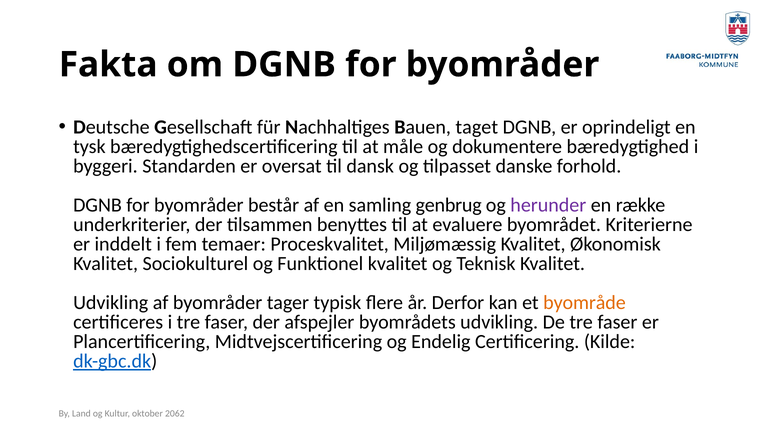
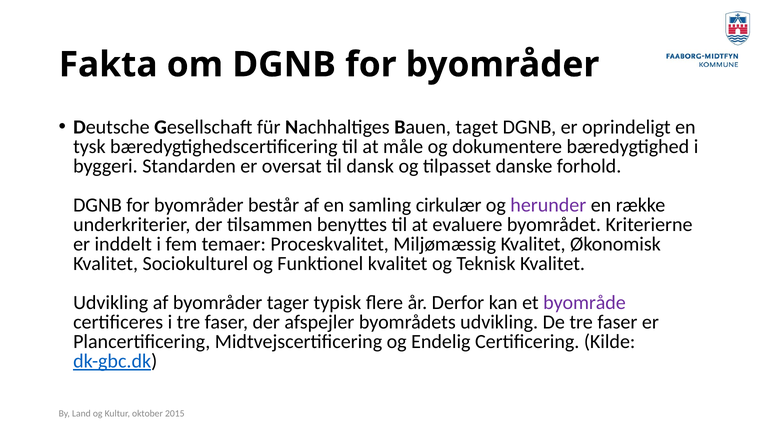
genbrug: genbrug -> cirkulær (449, 205)
byområde colour: orange -> purple (584, 303)
2062: 2062 -> 2015 (175, 414)
